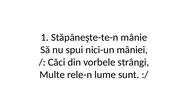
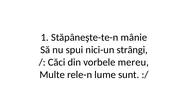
mâniei: mâniei -> strângi (132, 50)
strângi: strângi -> mereu (133, 63)
